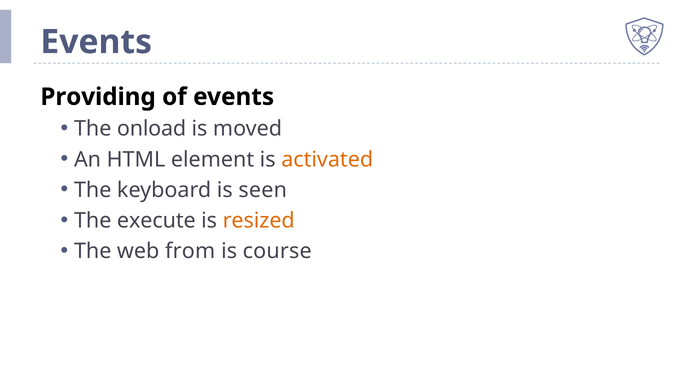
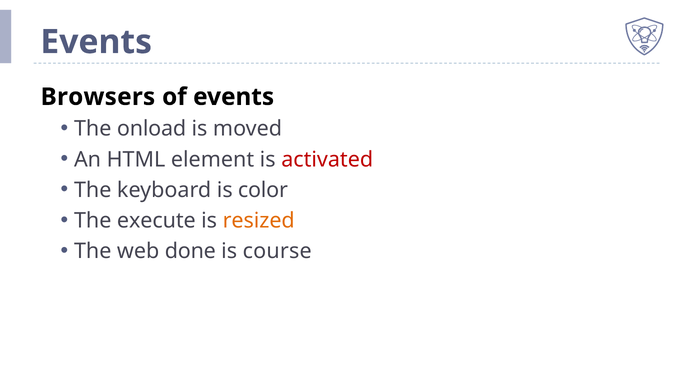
Providing: Providing -> Browsers (98, 97)
activated colour: orange -> red (327, 160)
seen: seen -> color (263, 190)
from: from -> done (190, 251)
